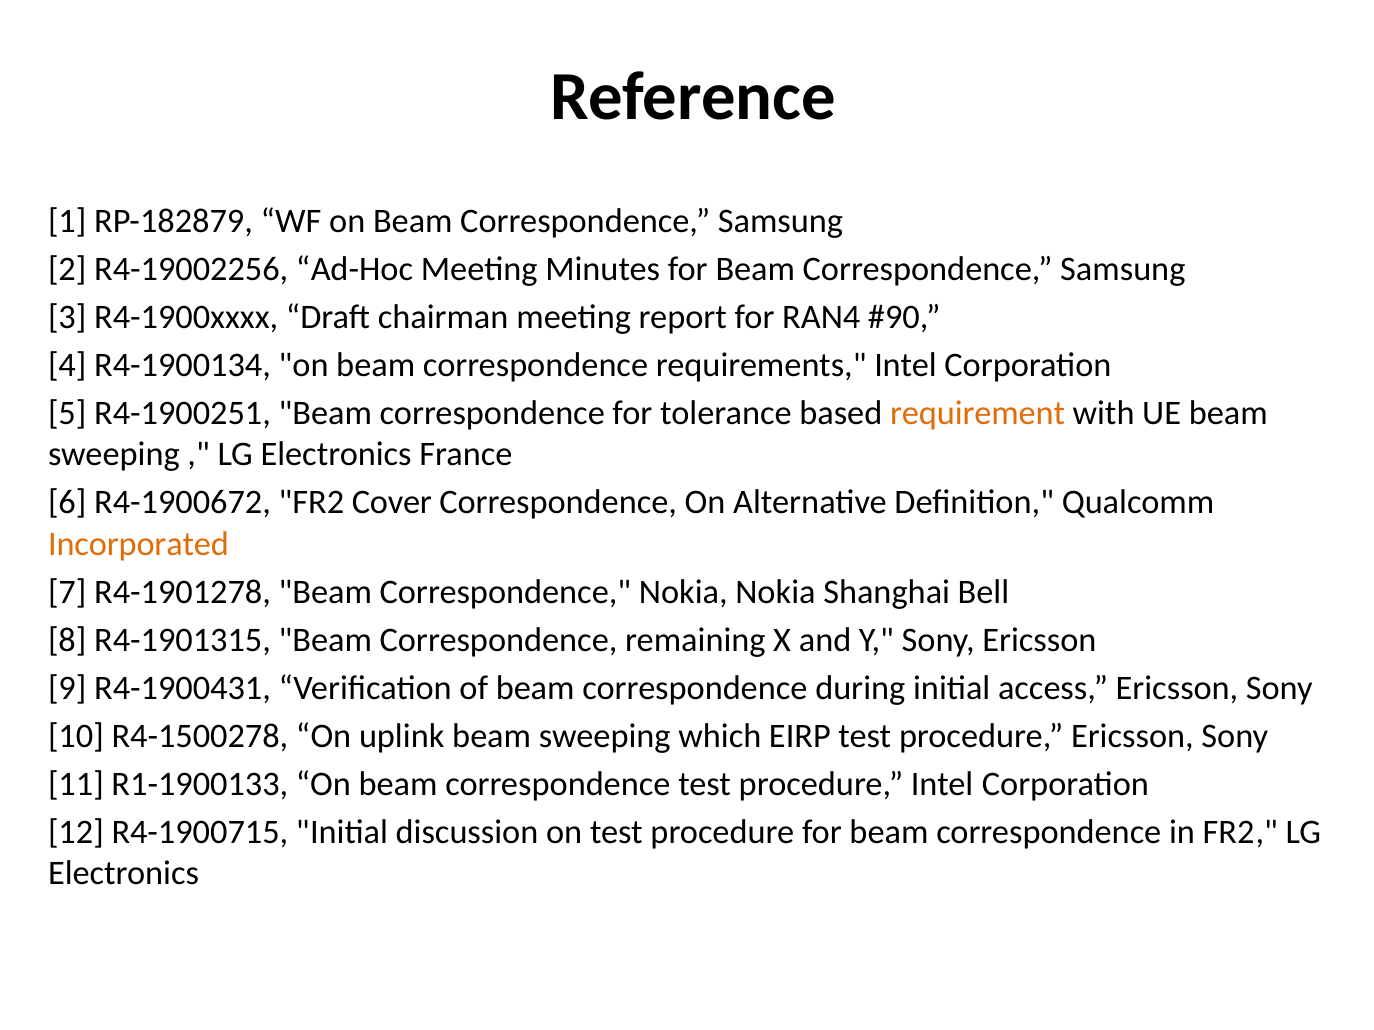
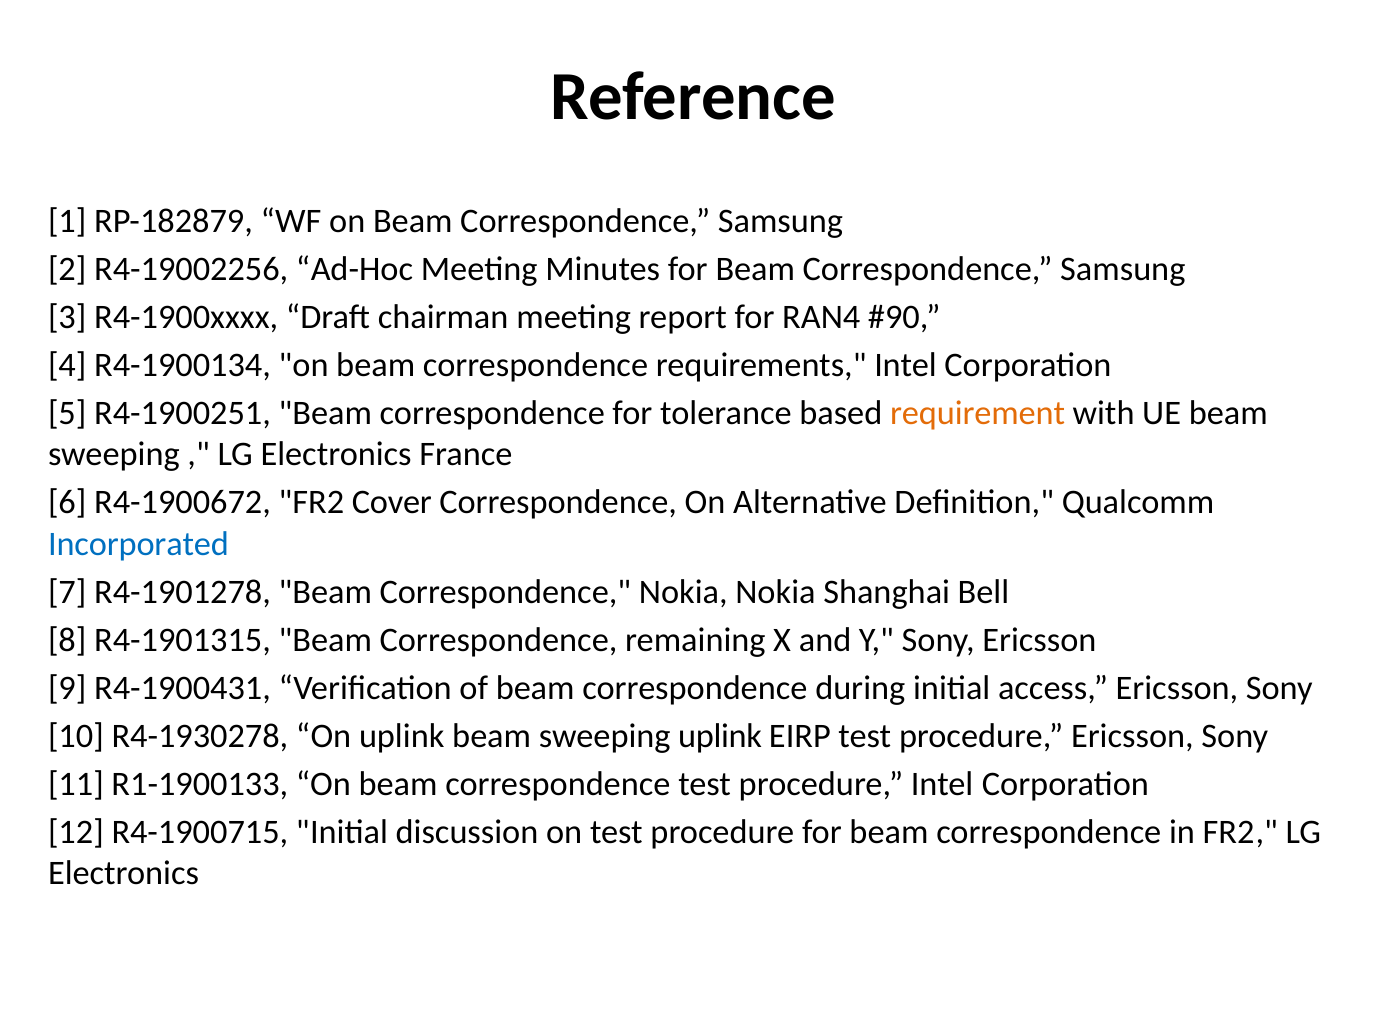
Incorporated colour: orange -> blue (139, 544)
R4-1500278: R4-1500278 -> R4-1930278 (200, 736)
sweeping which: which -> uplink (720, 736)
